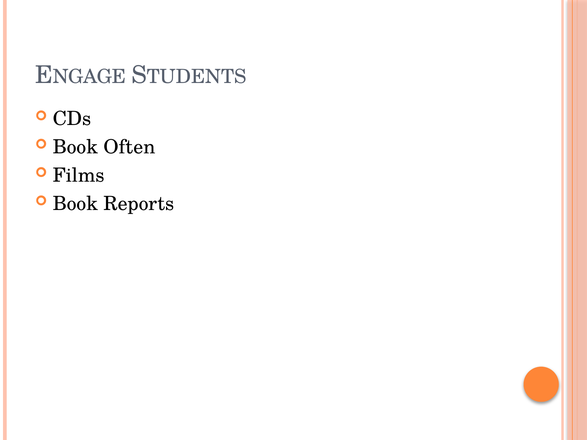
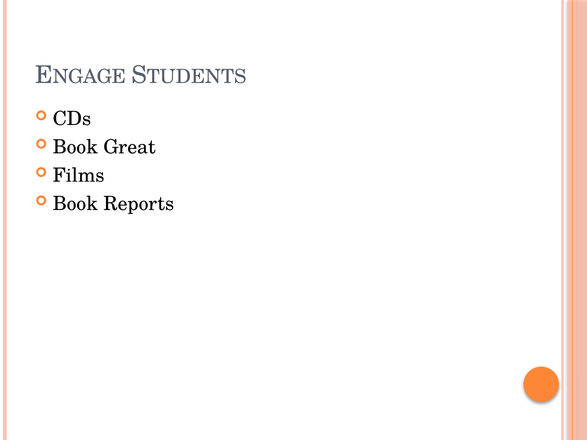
Often: Often -> Great (130, 147)
